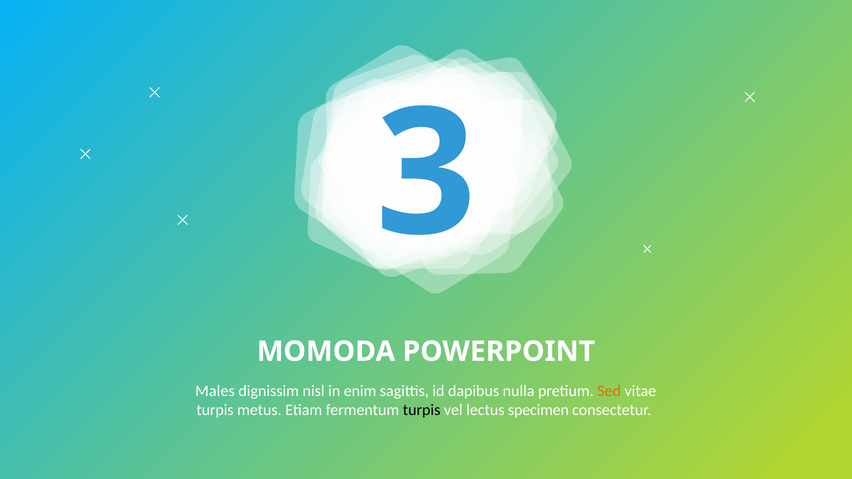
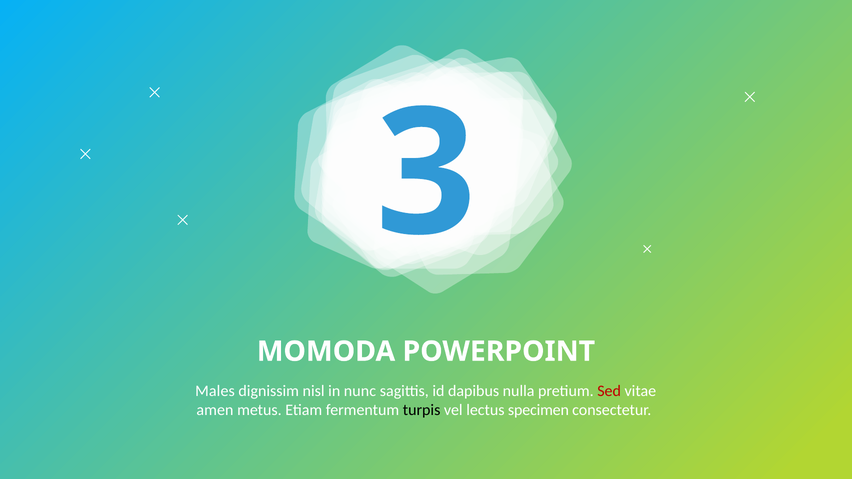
enim: enim -> nunc (360, 391)
Sed colour: orange -> red (609, 391)
turpis: turpis -> amen (215, 410)
